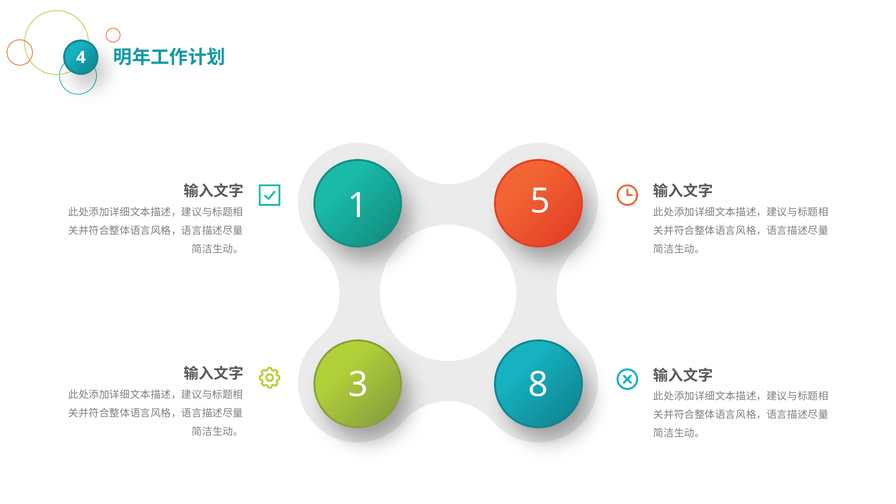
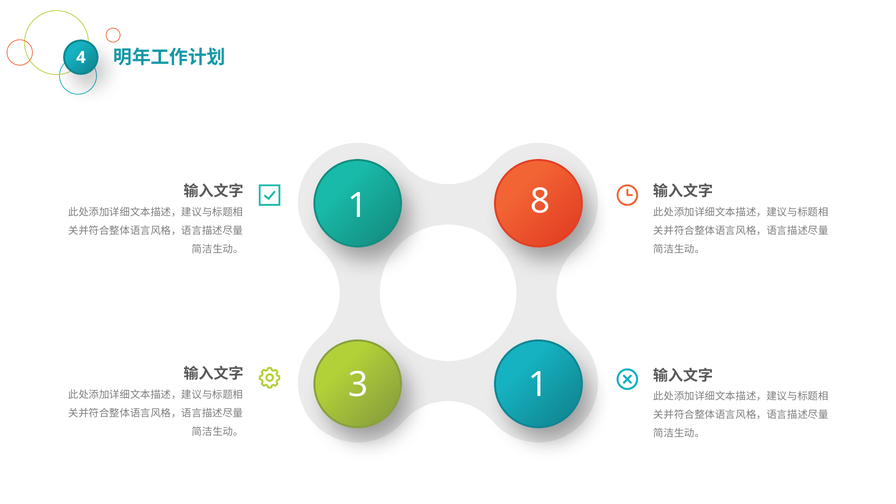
5: 5 -> 8 (540, 201)
3 8: 8 -> 1 (538, 385)
